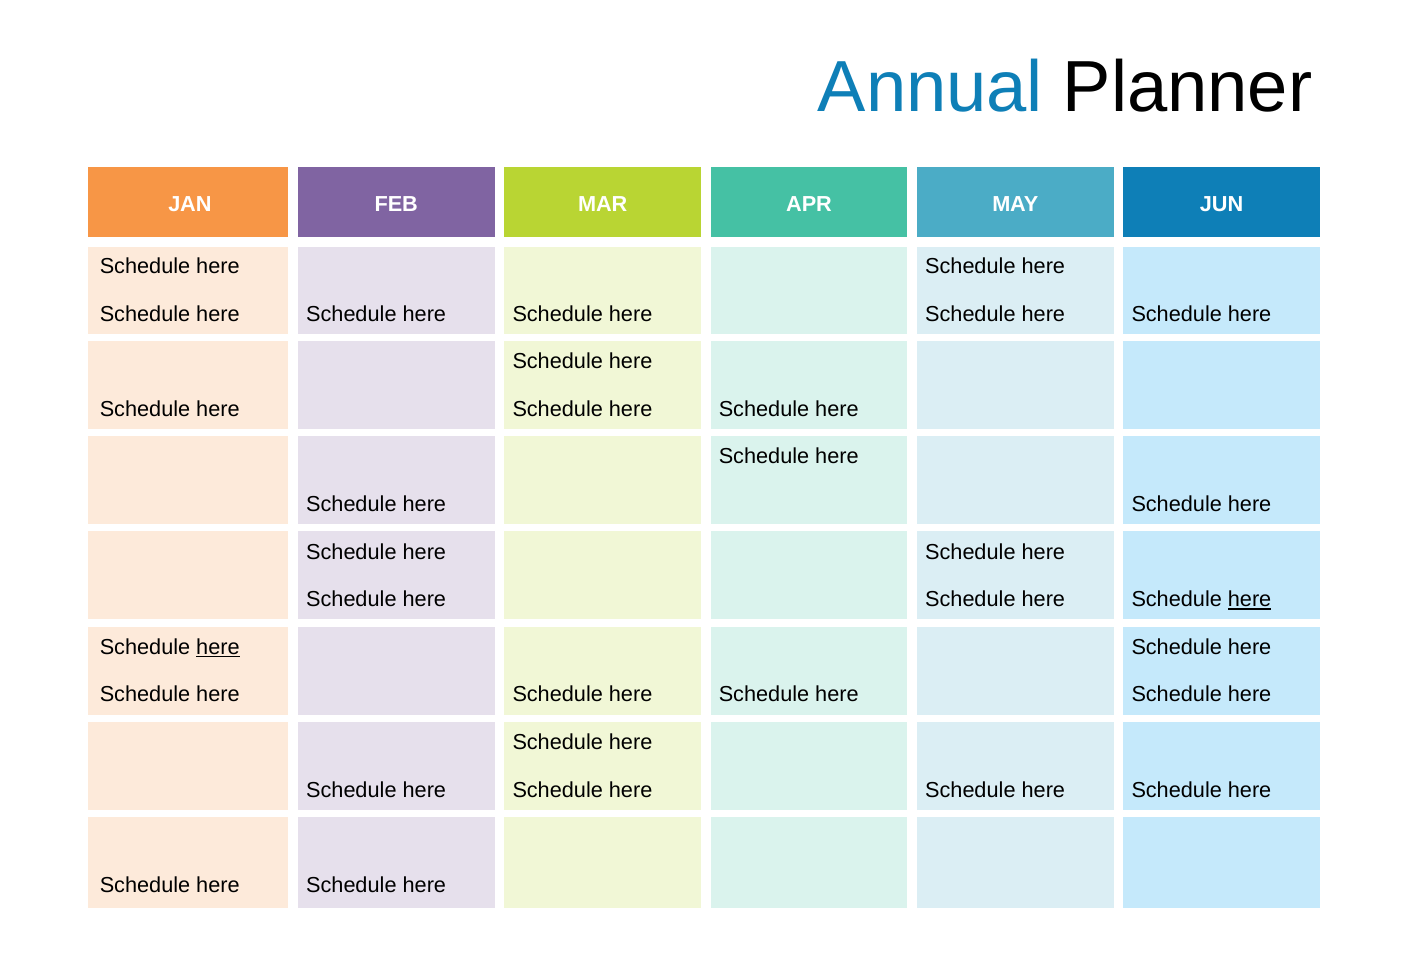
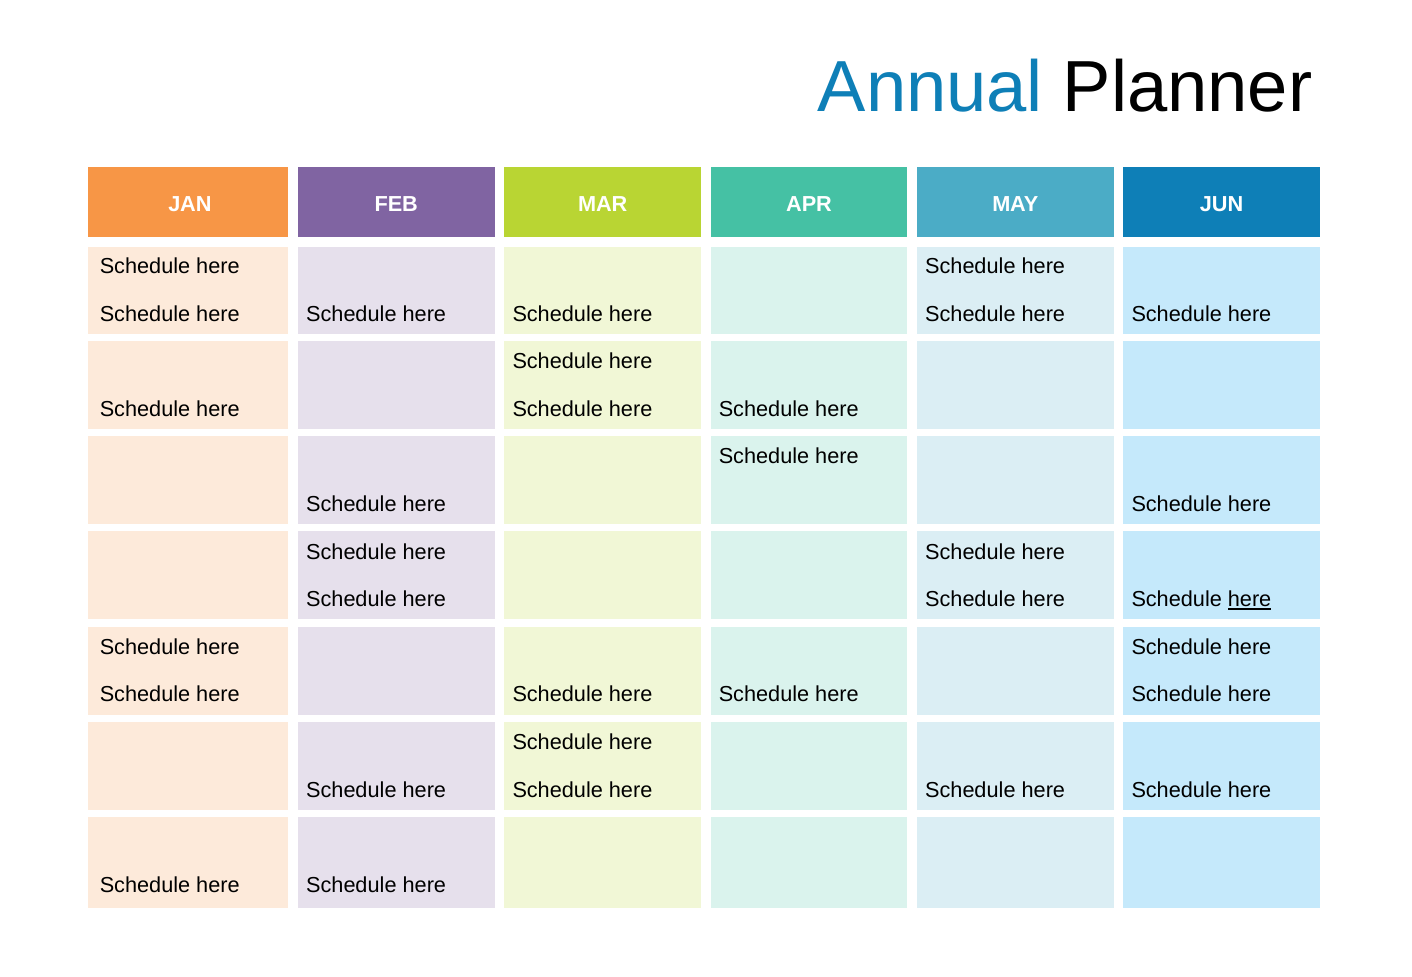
here underline: present -> none (218, 648)
